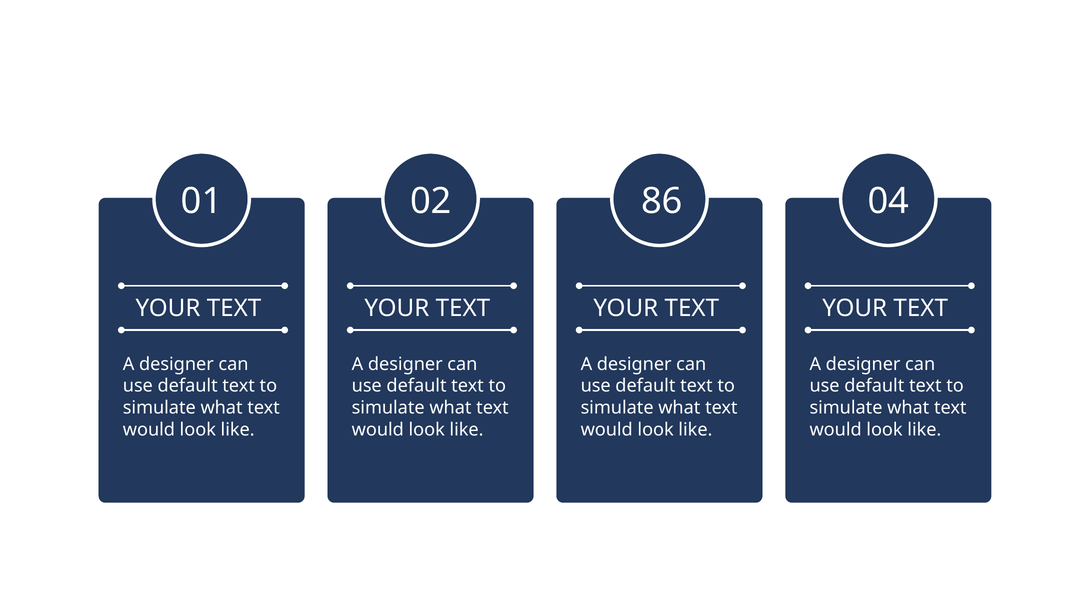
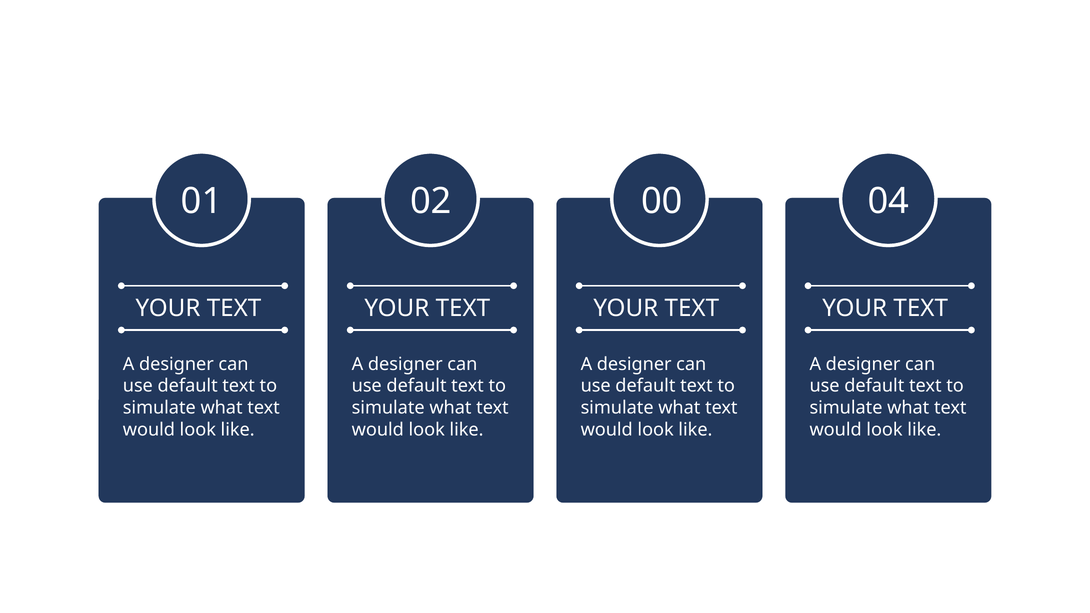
86: 86 -> 00 (662, 201)
